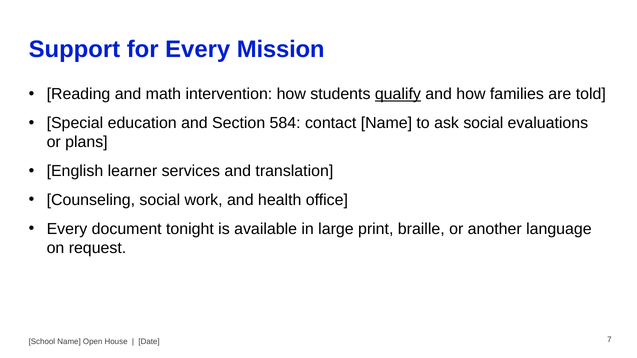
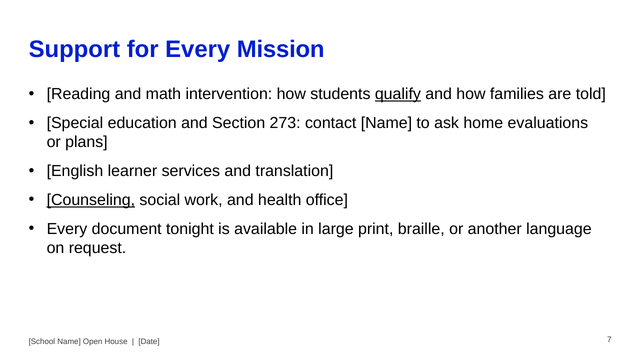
584: 584 -> 273 (285, 123)
ask social: social -> home (483, 123)
Counseling underline: none -> present (91, 200)
